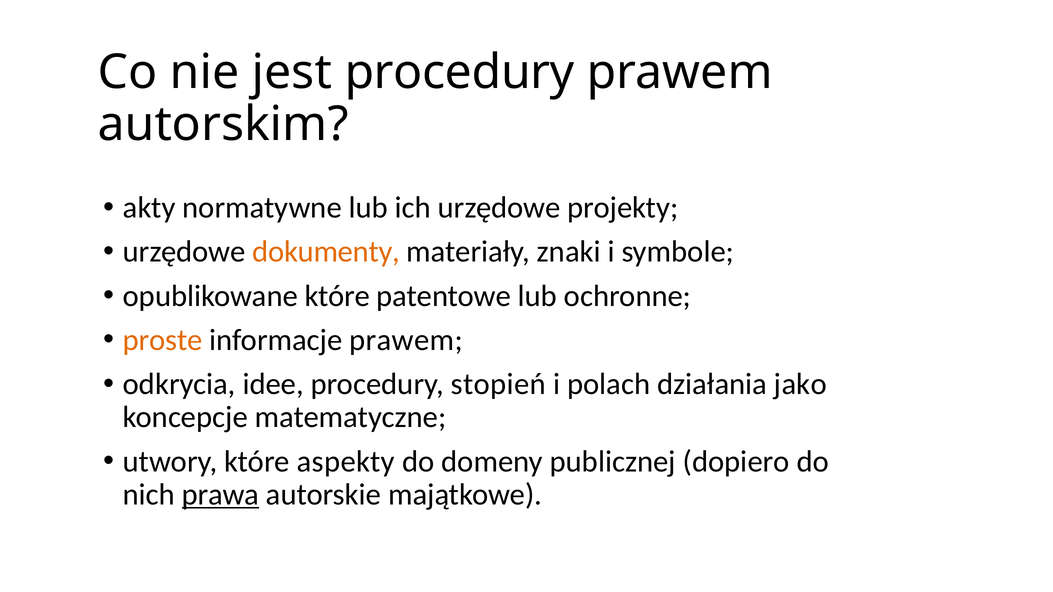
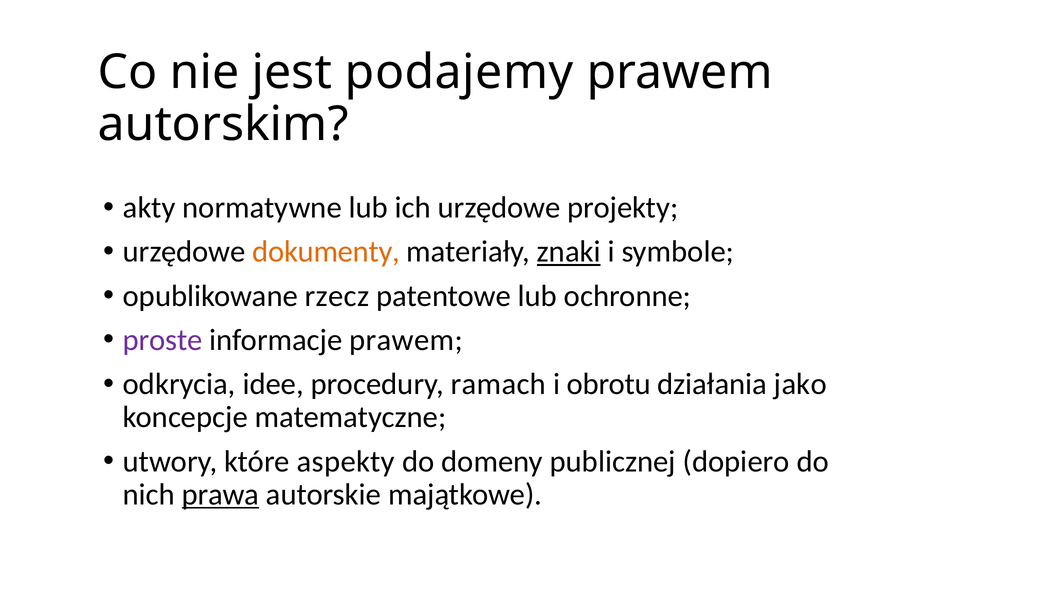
jest procedury: procedury -> podajemy (459, 72)
znaki underline: none -> present (569, 252)
opublikowane które: które -> rzecz (337, 296)
proste colour: orange -> purple (163, 340)
stopień: stopień -> ramach (498, 384)
polach: polach -> obrotu (609, 384)
